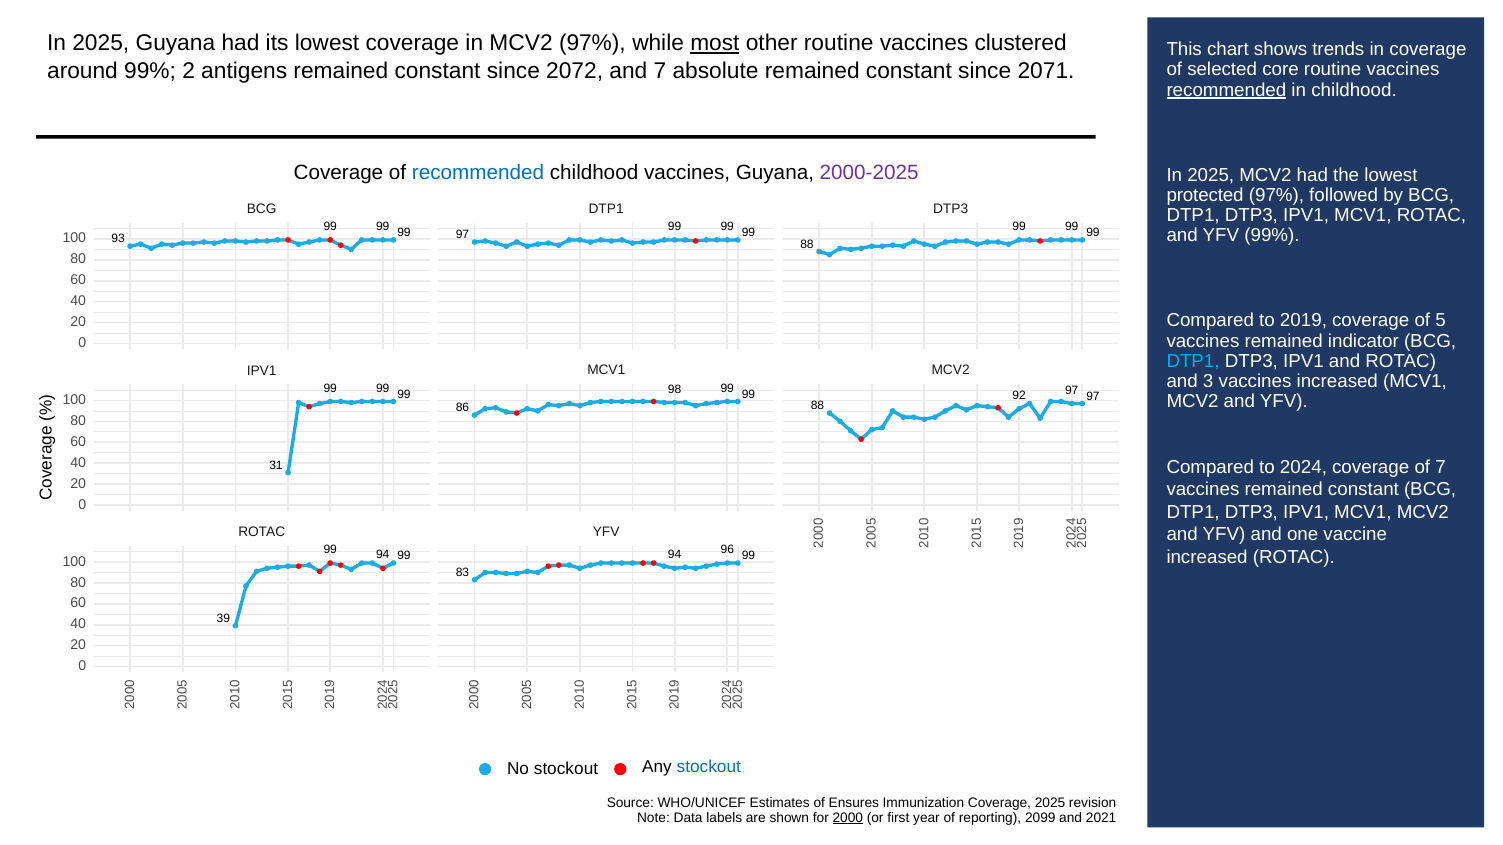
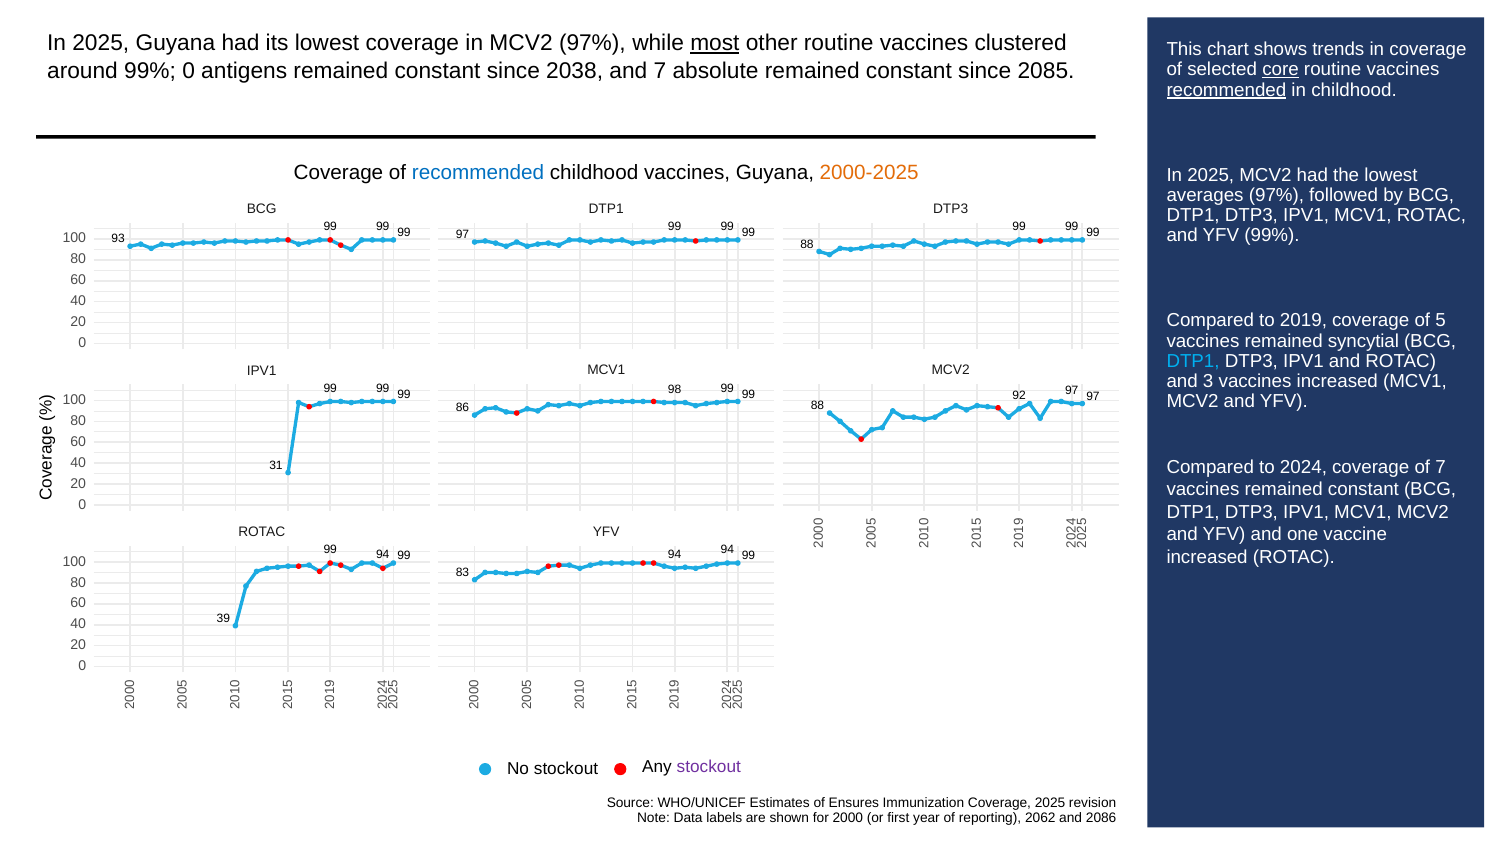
99% 2: 2 -> 0 (189, 71)
2072: 2072 -> 2038 (575, 71)
2071: 2071 -> 2085 (1046, 71)
core underline: none -> present (1281, 70)
2000-2025 colour: purple -> orange (869, 173)
protected: protected -> averages (1205, 195)
indicator: indicator -> syncytial (1363, 341)
94 96: 96 -> 94 (727, 550)
stockout colour: blue -> purple (709, 767)
2000 underline: present -> none (848, 818)
2099: 2099 -> 2062 (1040, 818)
2021: 2021 -> 2086 (1101, 818)
